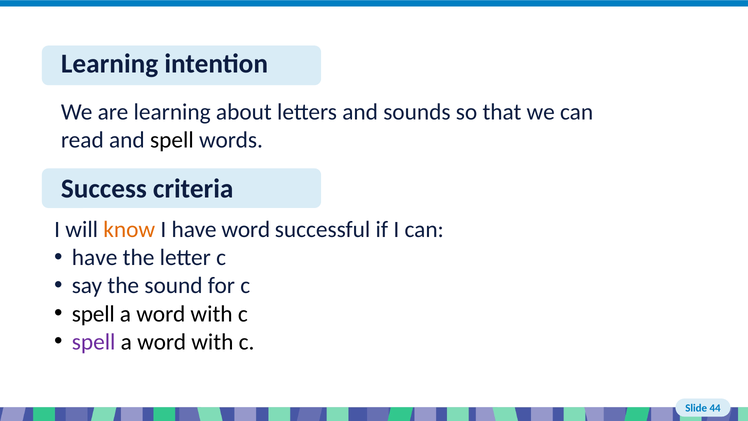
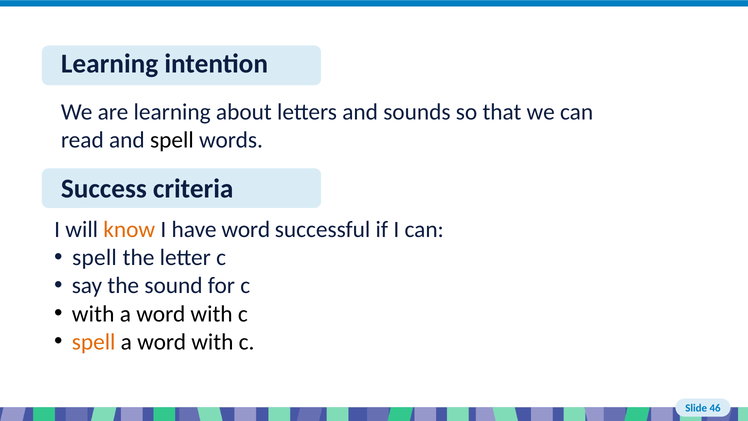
have: have -> spell (95, 258)
spell: spell -> with (93, 314)
spell colour: purple -> orange (94, 342)
44: 44 -> 46 (715, 408)
